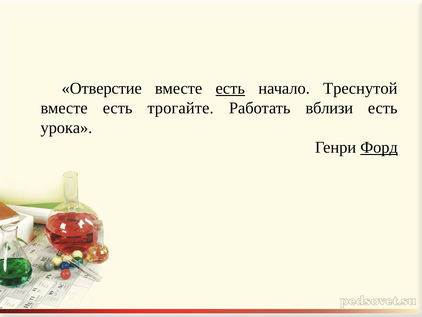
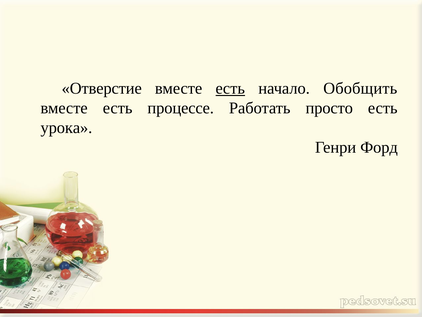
Треснутой: Треснутой -> Обобщить (360, 88)
трогайте: трогайте -> процессе (181, 108)
вблизи: вблизи -> просто (329, 108)
Форд underline: present -> none (379, 147)
